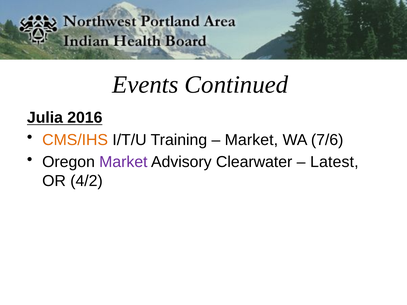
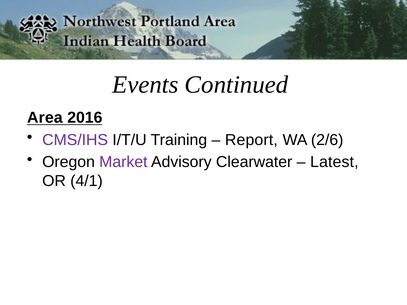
Julia: Julia -> Area (45, 118)
CMS/IHS colour: orange -> purple (75, 140)
Market: Market -> Report (251, 140)
7/6: 7/6 -> 2/6 (327, 140)
4/2: 4/2 -> 4/1 (87, 181)
